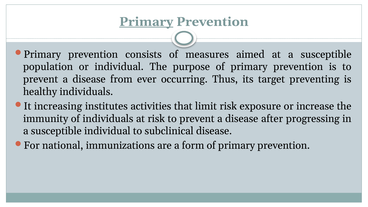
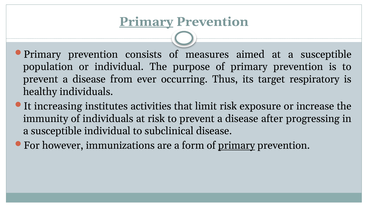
preventing: preventing -> respiratory (314, 79)
national: national -> however (63, 146)
primary underline: none -> present (237, 146)
